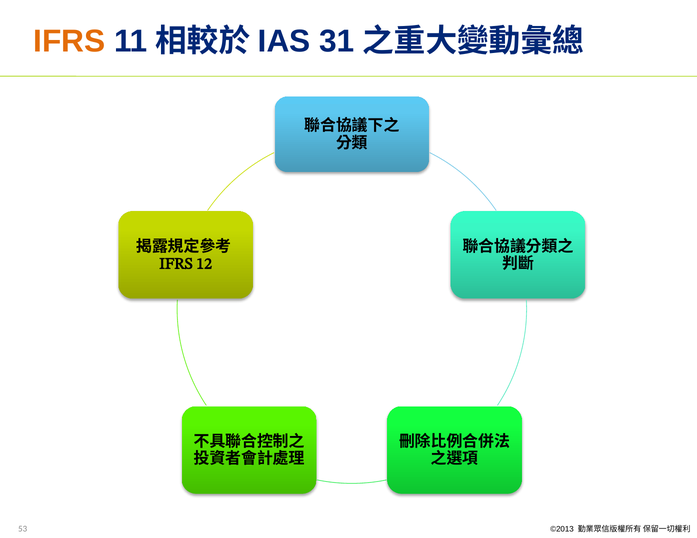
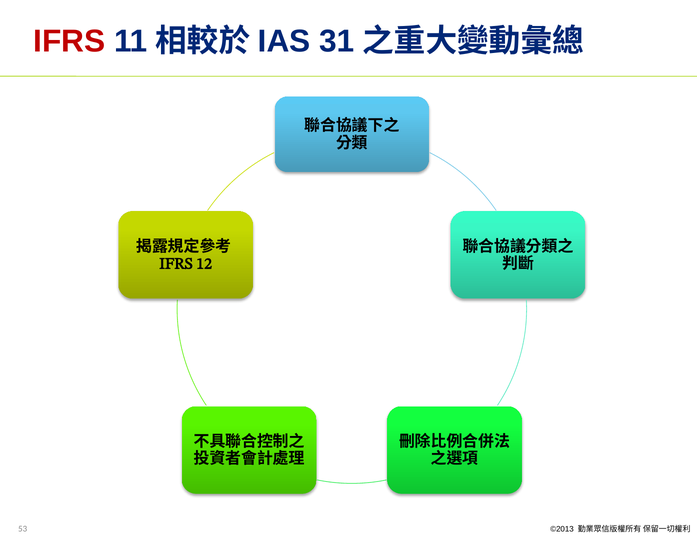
IFRS colour: orange -> red (69, 41)
